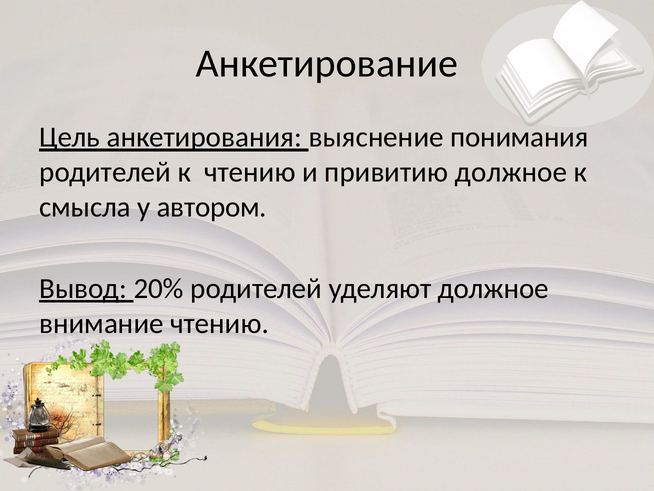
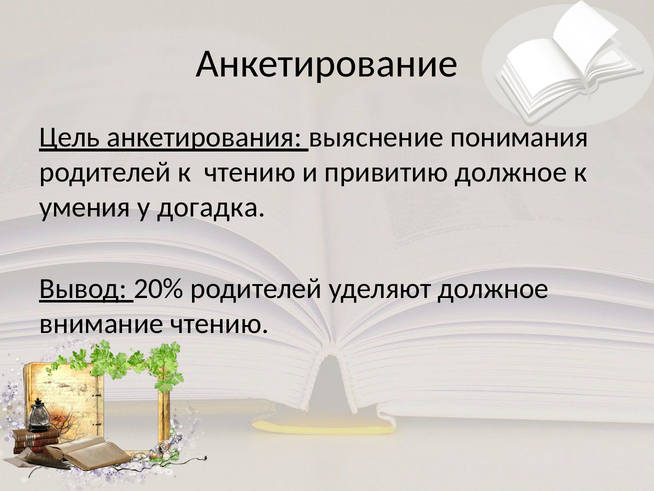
смысла: смысла -> умения (85, 207)
автором: автором -> догадка (211, 207)
